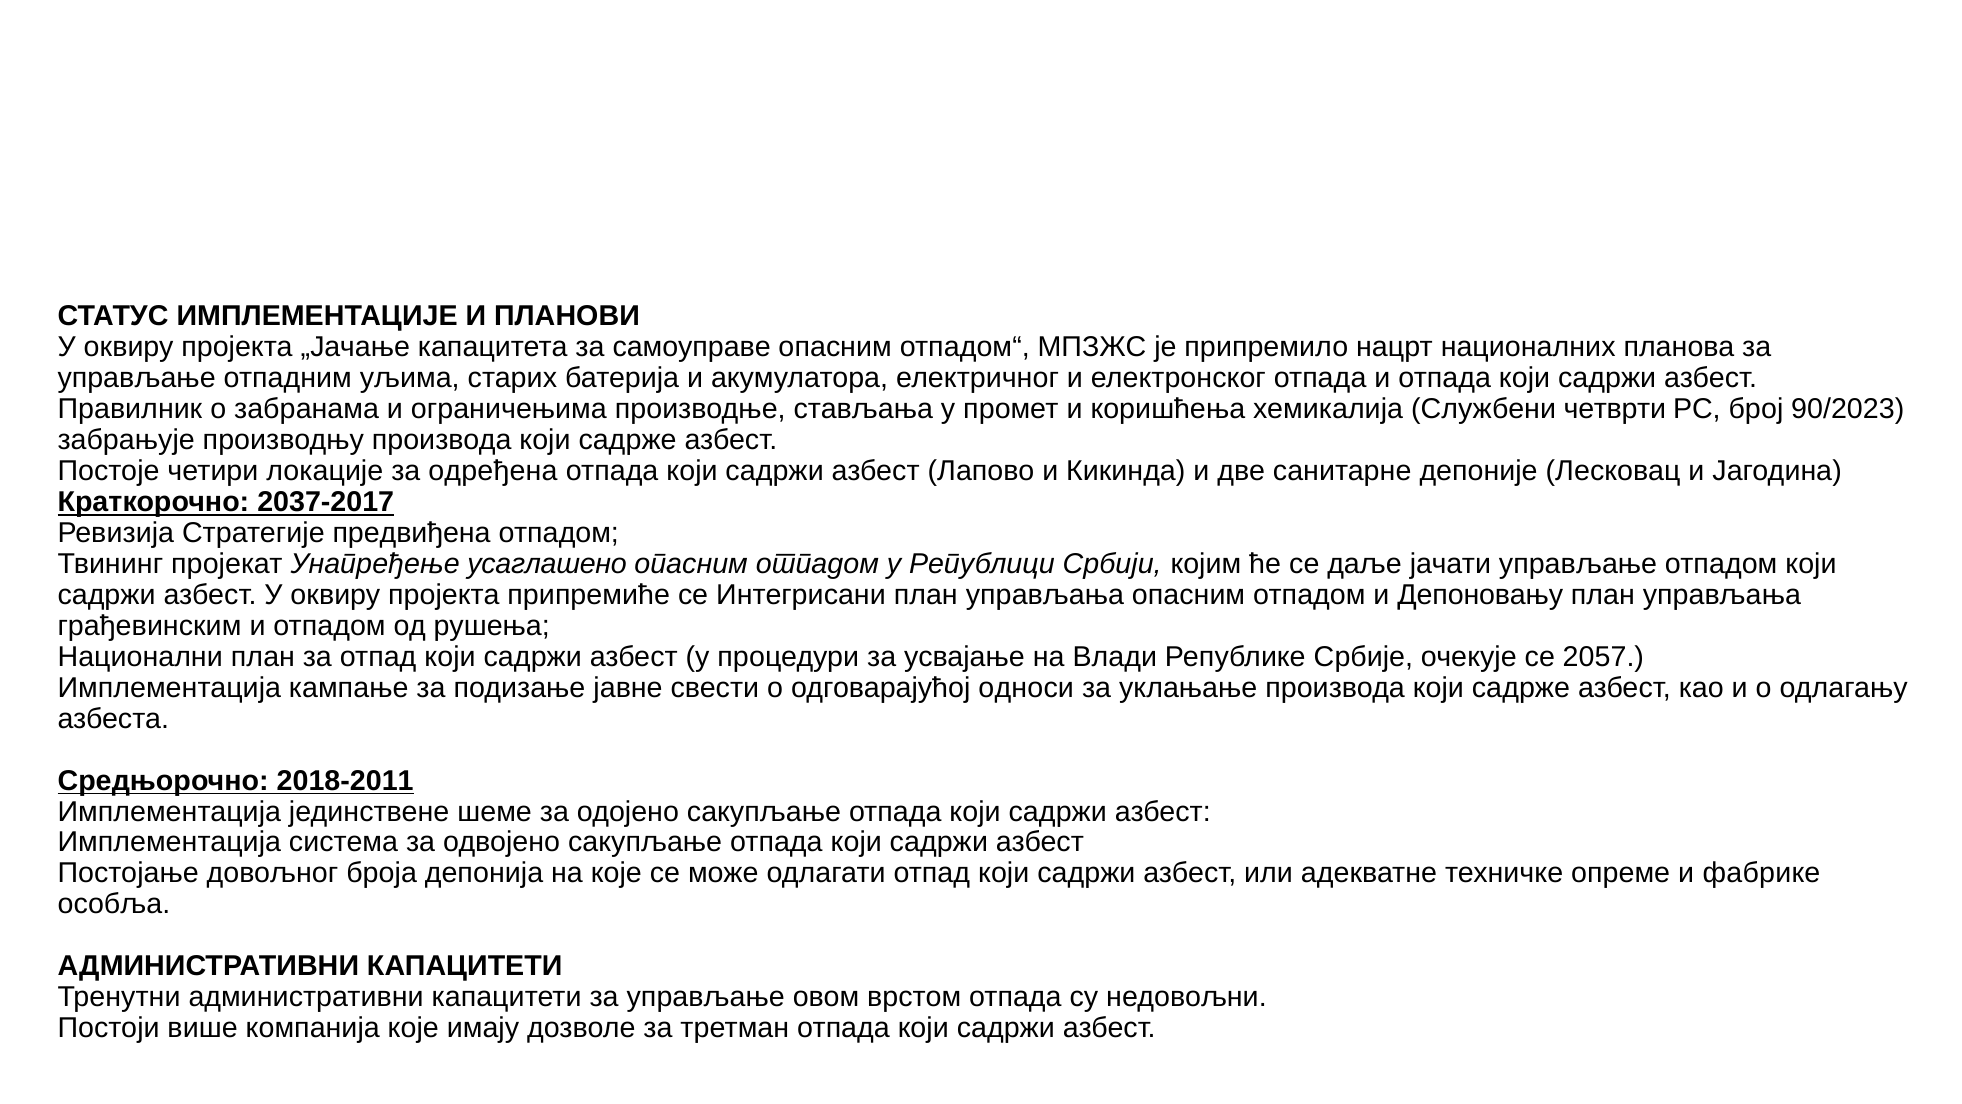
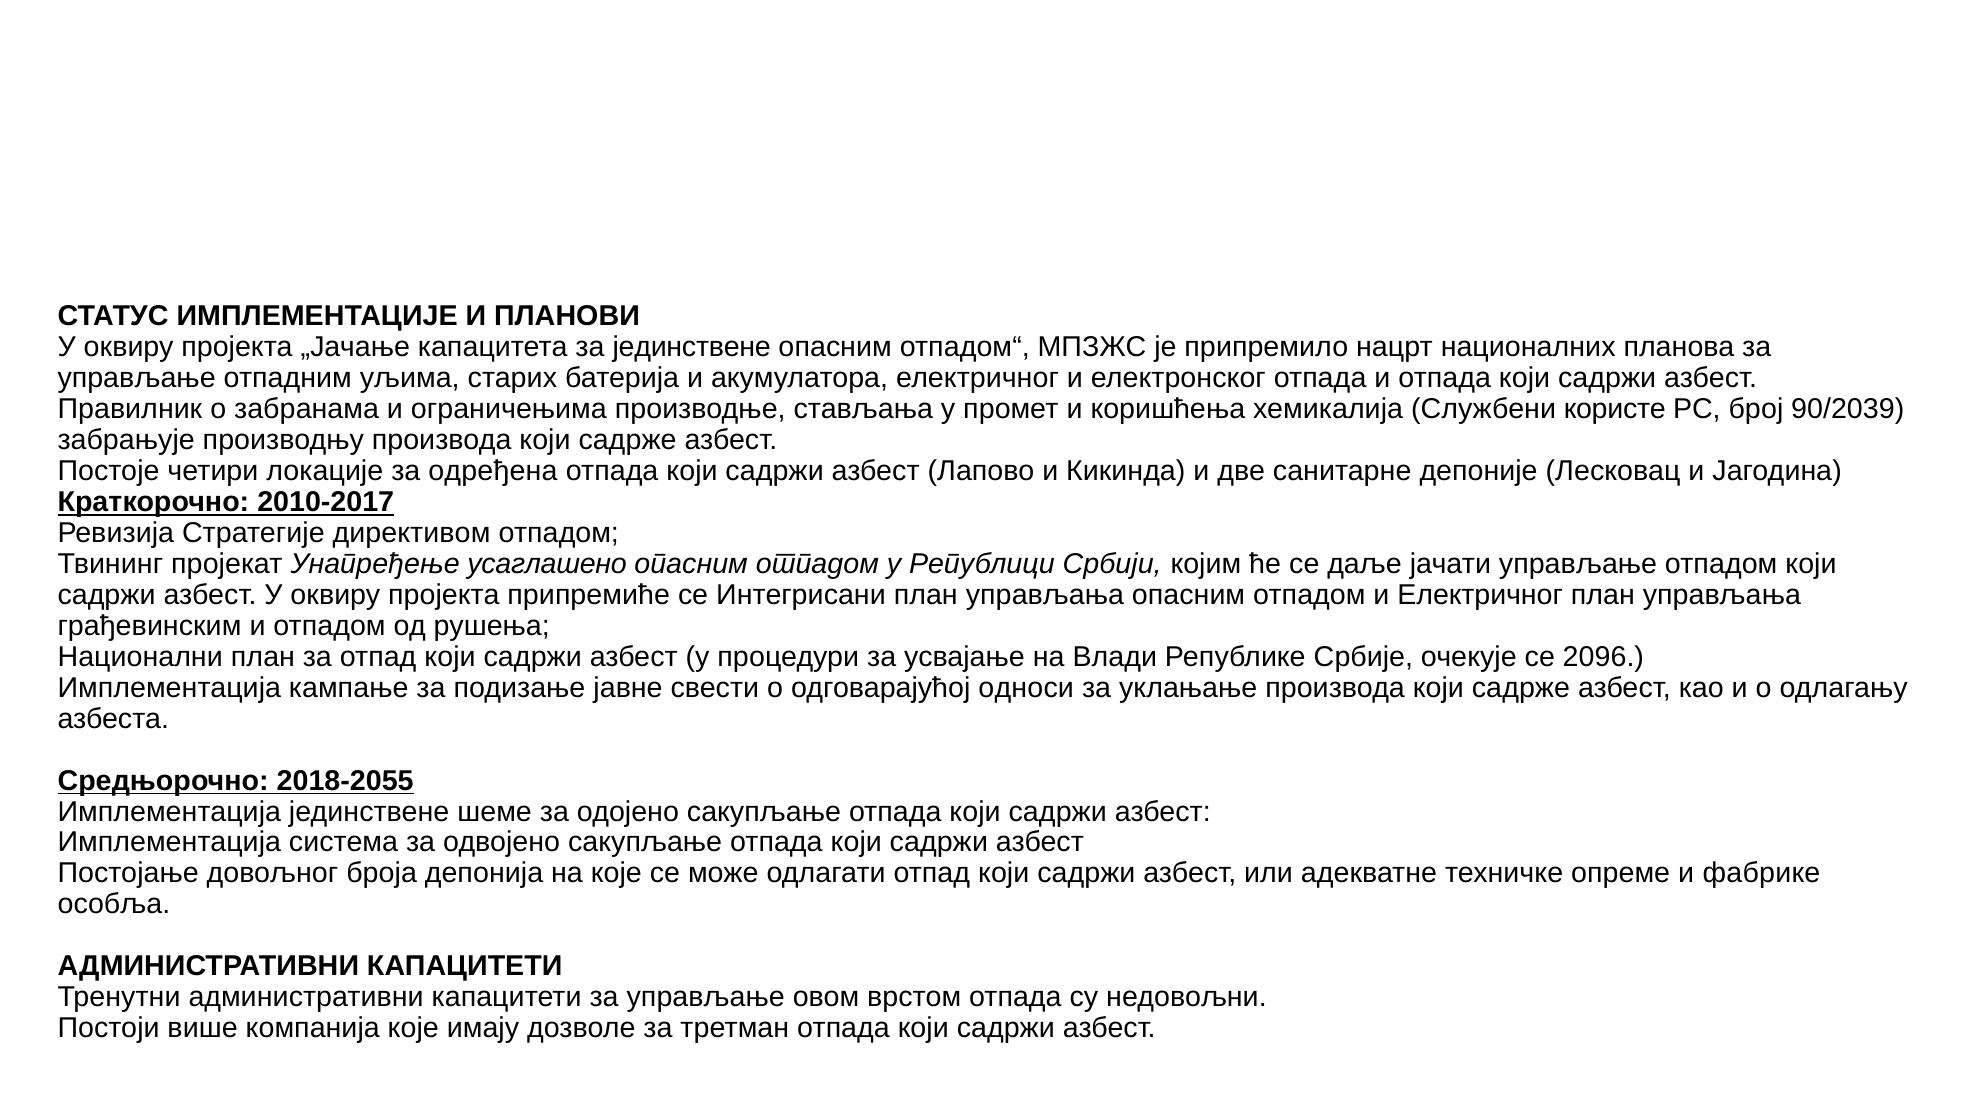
за самоуправе: самоуправе -> јединствене (692, 347)
четврти: четврти -> користе (1615, 409)
90/2023: 90/2023 -> 90/2039 (1848, 409)
2037-2017: 2037-2017 -> 2010-2017 (326, 502)
предвиђена: предвиђена -> директивом (411, 533)
и Депоновању: Депоновању -> Електричног (1480, 595)
2057: 2057 -> 2096 (1603, 657)
2018-2011: 2018-2011 -> 2018-2055 (345, 780)
